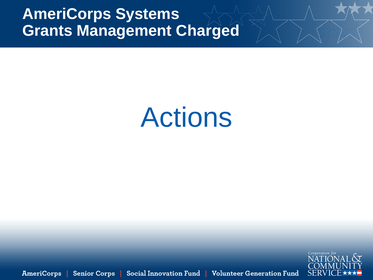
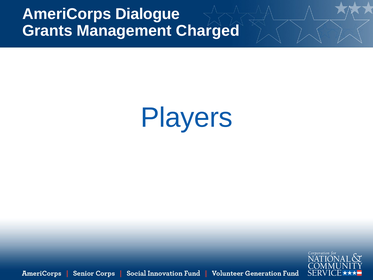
Systems: Systems -> Dialogue (148, 14)
Actions: Actions -> Players (187, 118)
